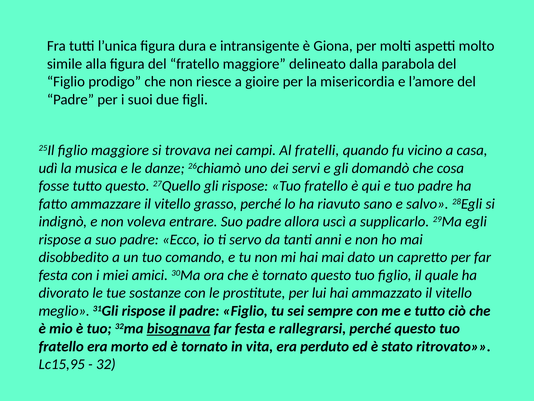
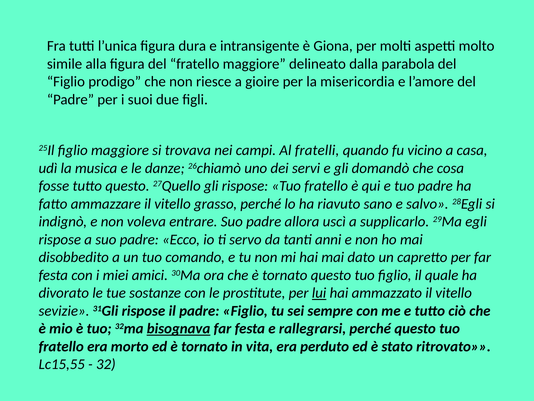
lui underline: none -> present (319, 293)
meglio: meglio -> sevizie (64, 310)
Lc15,95: Lc15,95 -> Lc15,55 (62, 364)
